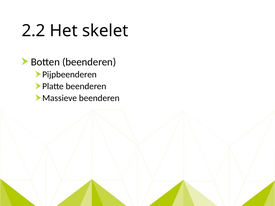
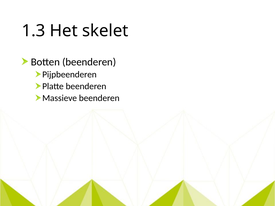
2.2: 2.2 -> 1.3 (34, 31)
